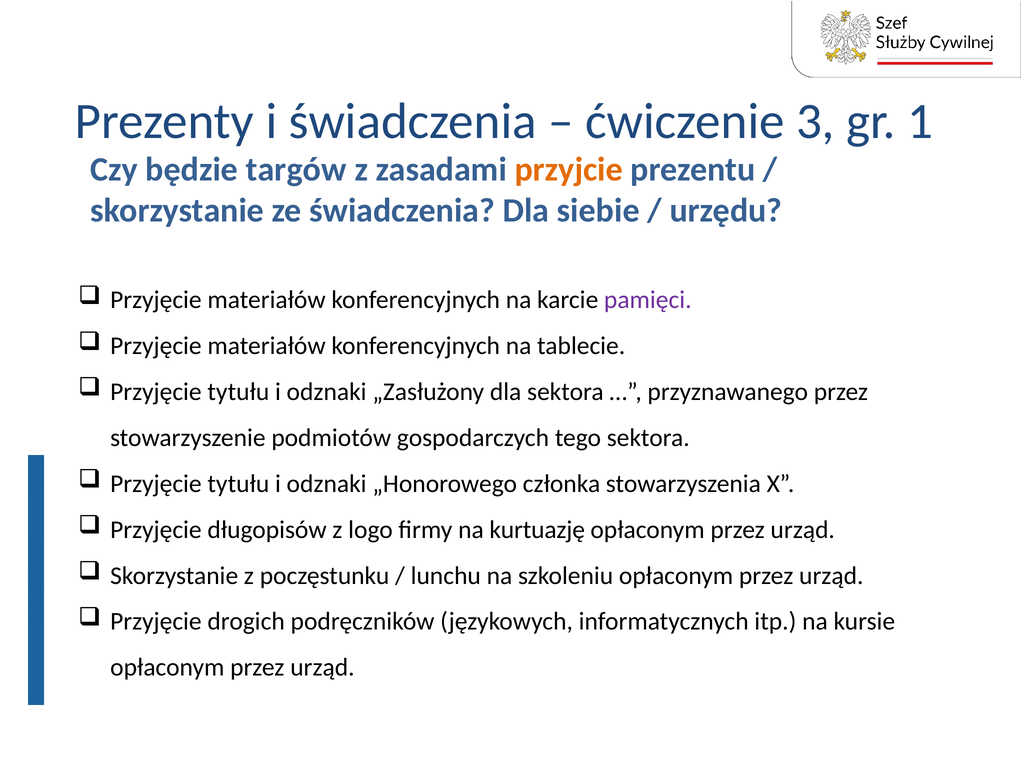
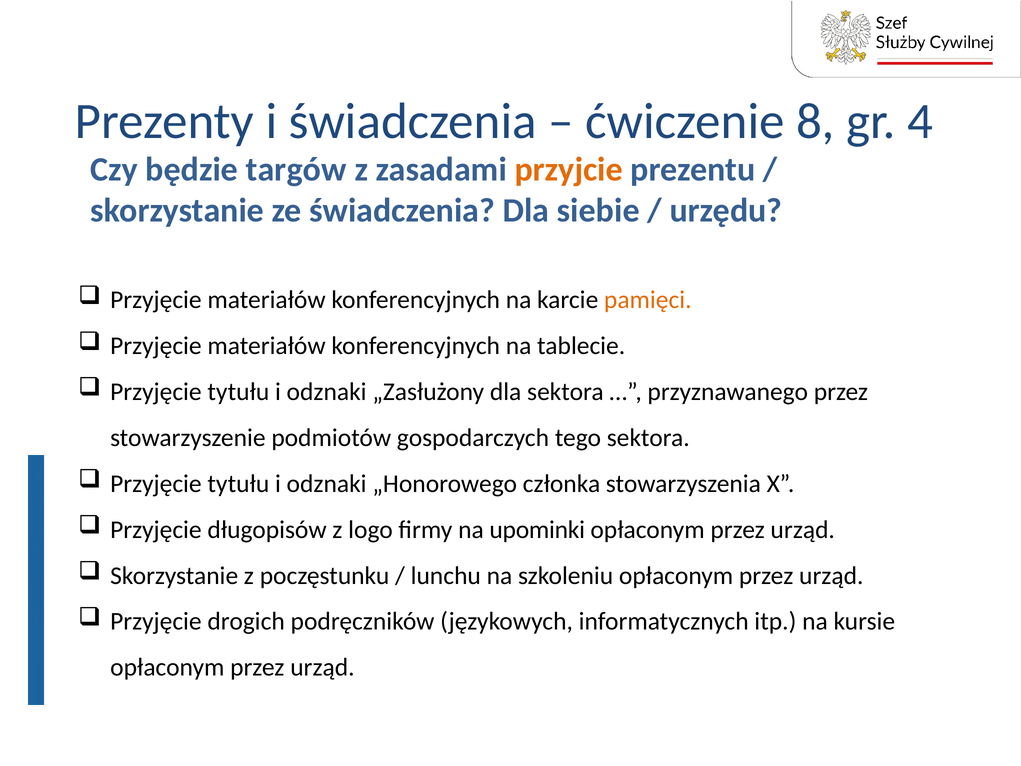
3: 3 -> 8 (815, 121)
1: 1 -> 4 (920, 121)
pamięci colour: purple -> orange (648, 300)
kurtuazję: kurtuazję -> upominki (537, 529)
